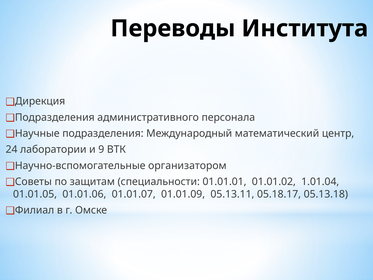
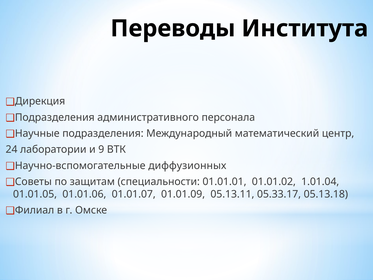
организатором: организатором -> диффузионных (187, 165)
05.18.17: 05.18.17 -> 05.33.17 (279, 194)
